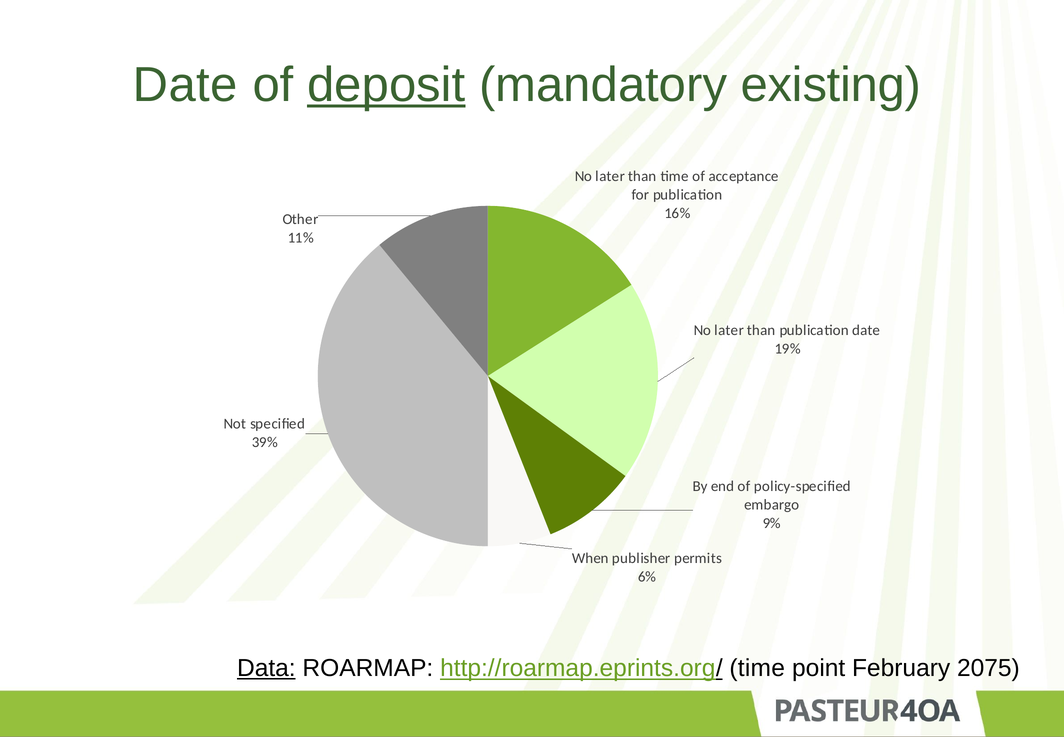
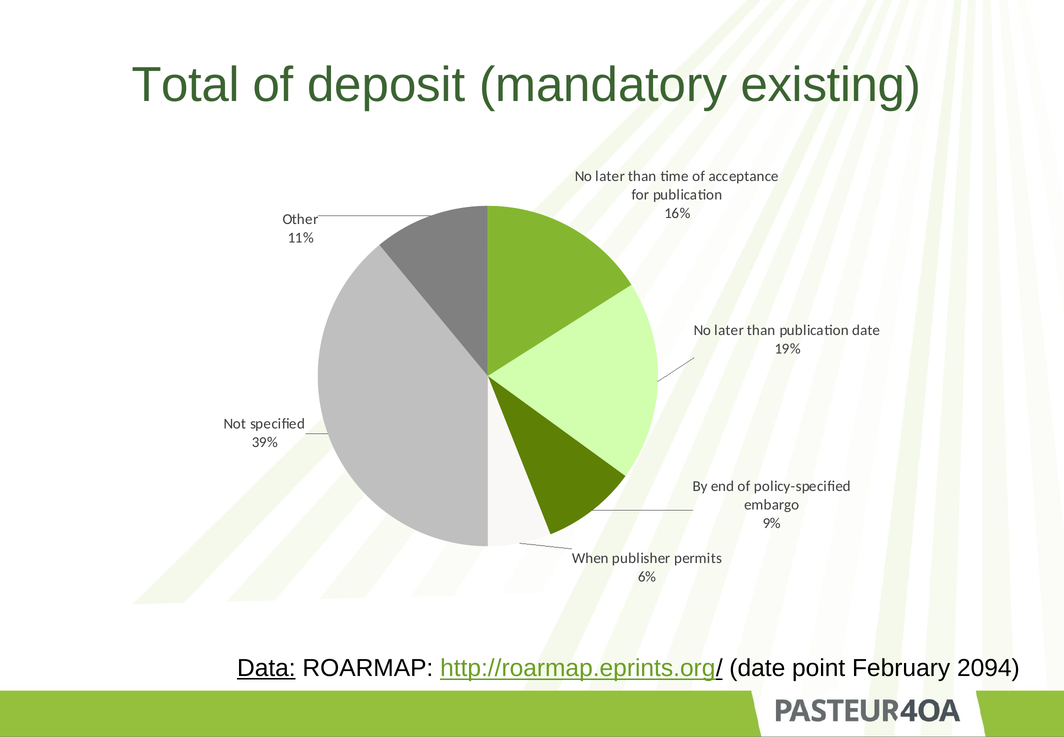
Date: Date -> Total (186, 85)
deposit underline: present -> none (386, 85)
http://roarmap.eprints.org/ time: time -> date (757, 668)
2075: 2075 -> 2094 (988, 668)
